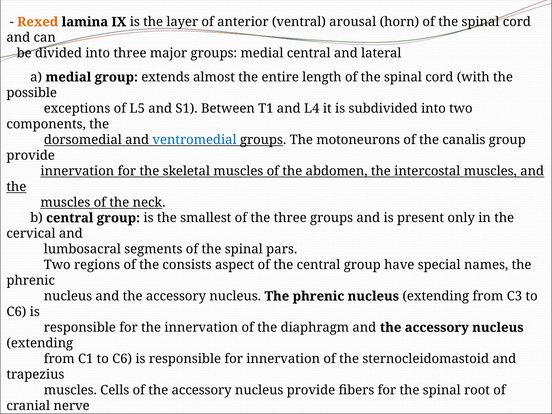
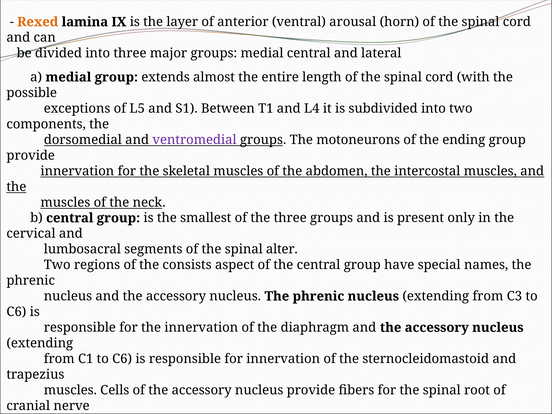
ventromedial colour: blue -> purple (195, 140)
canalis: canalis -> ending (464, 140)
pars: pars -> alter (282, 249)
